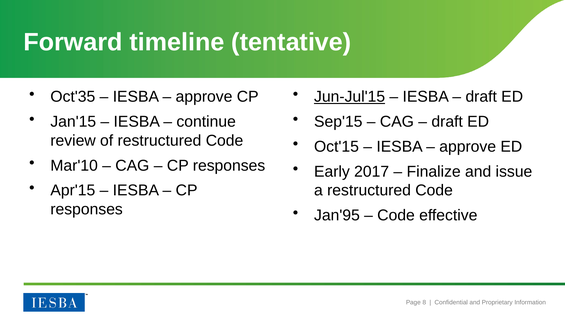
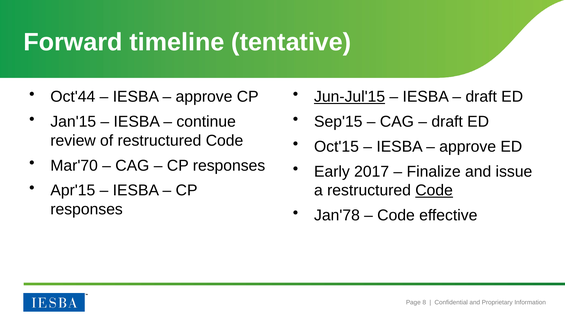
Oct'35: Oct'35 -> Oct'44 (73, 97)
Mar'10: Mar'10 -> Mar'70 (74, 165)
Code underline: none -> present (434, 190)
Jan'95: Jan'95 -> Jan'78 (337, 215)
